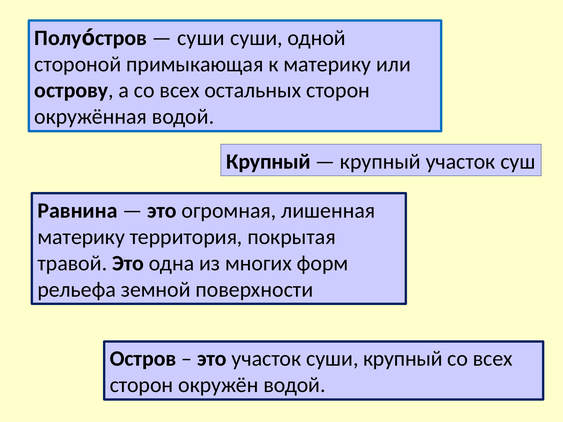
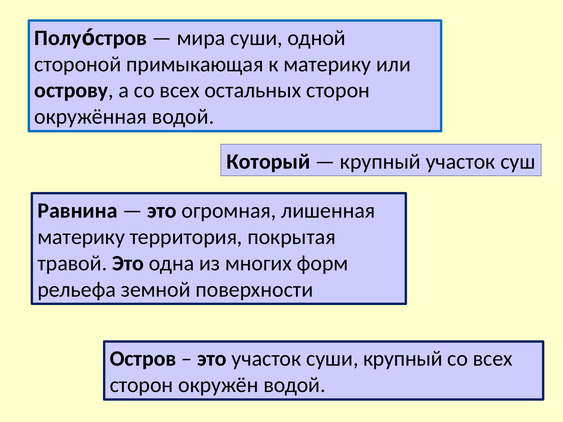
суши: суши -> мира (201, 38)
Крупный: Крупный -> Который (268, 162)
